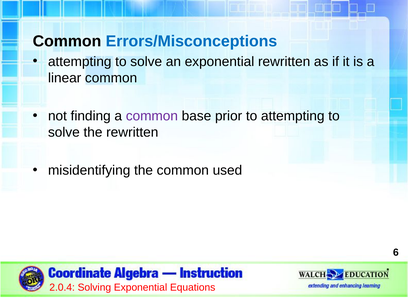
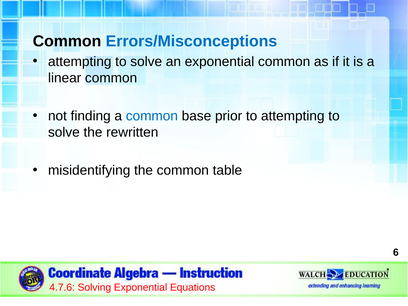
exponential rewritten: rewritten -> common (284, 62)
common colour: purple -> blue (152, 116)
used: used -> table (227, 170)
2.0.4: 2.0.4 -> 4.7.6 (62, 288)
